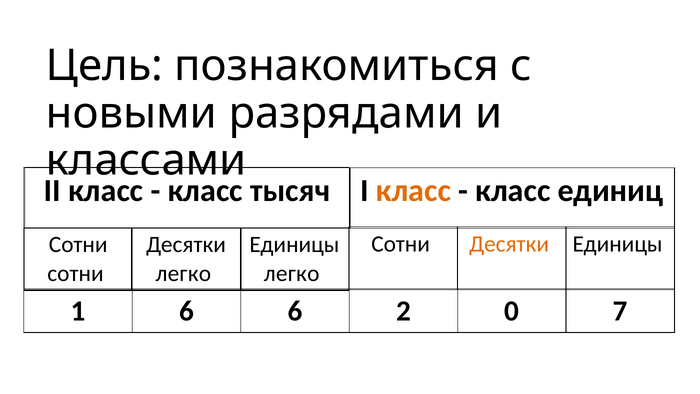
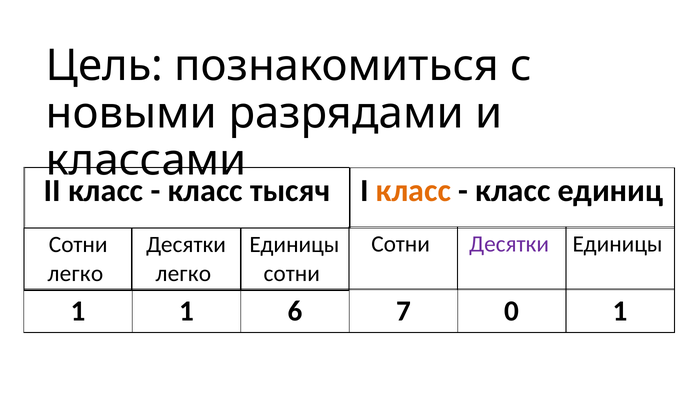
Десятки colour: orange -> purple (509, 244)
сотни: сотни -> легко (75, 273)
легко: легко -> сотни (292, 273)
1 6: 6 -> 1 (186, 311)
2: 2 -> 7 (403, 311)
0 7: 7 -> 1 (620, 311)
